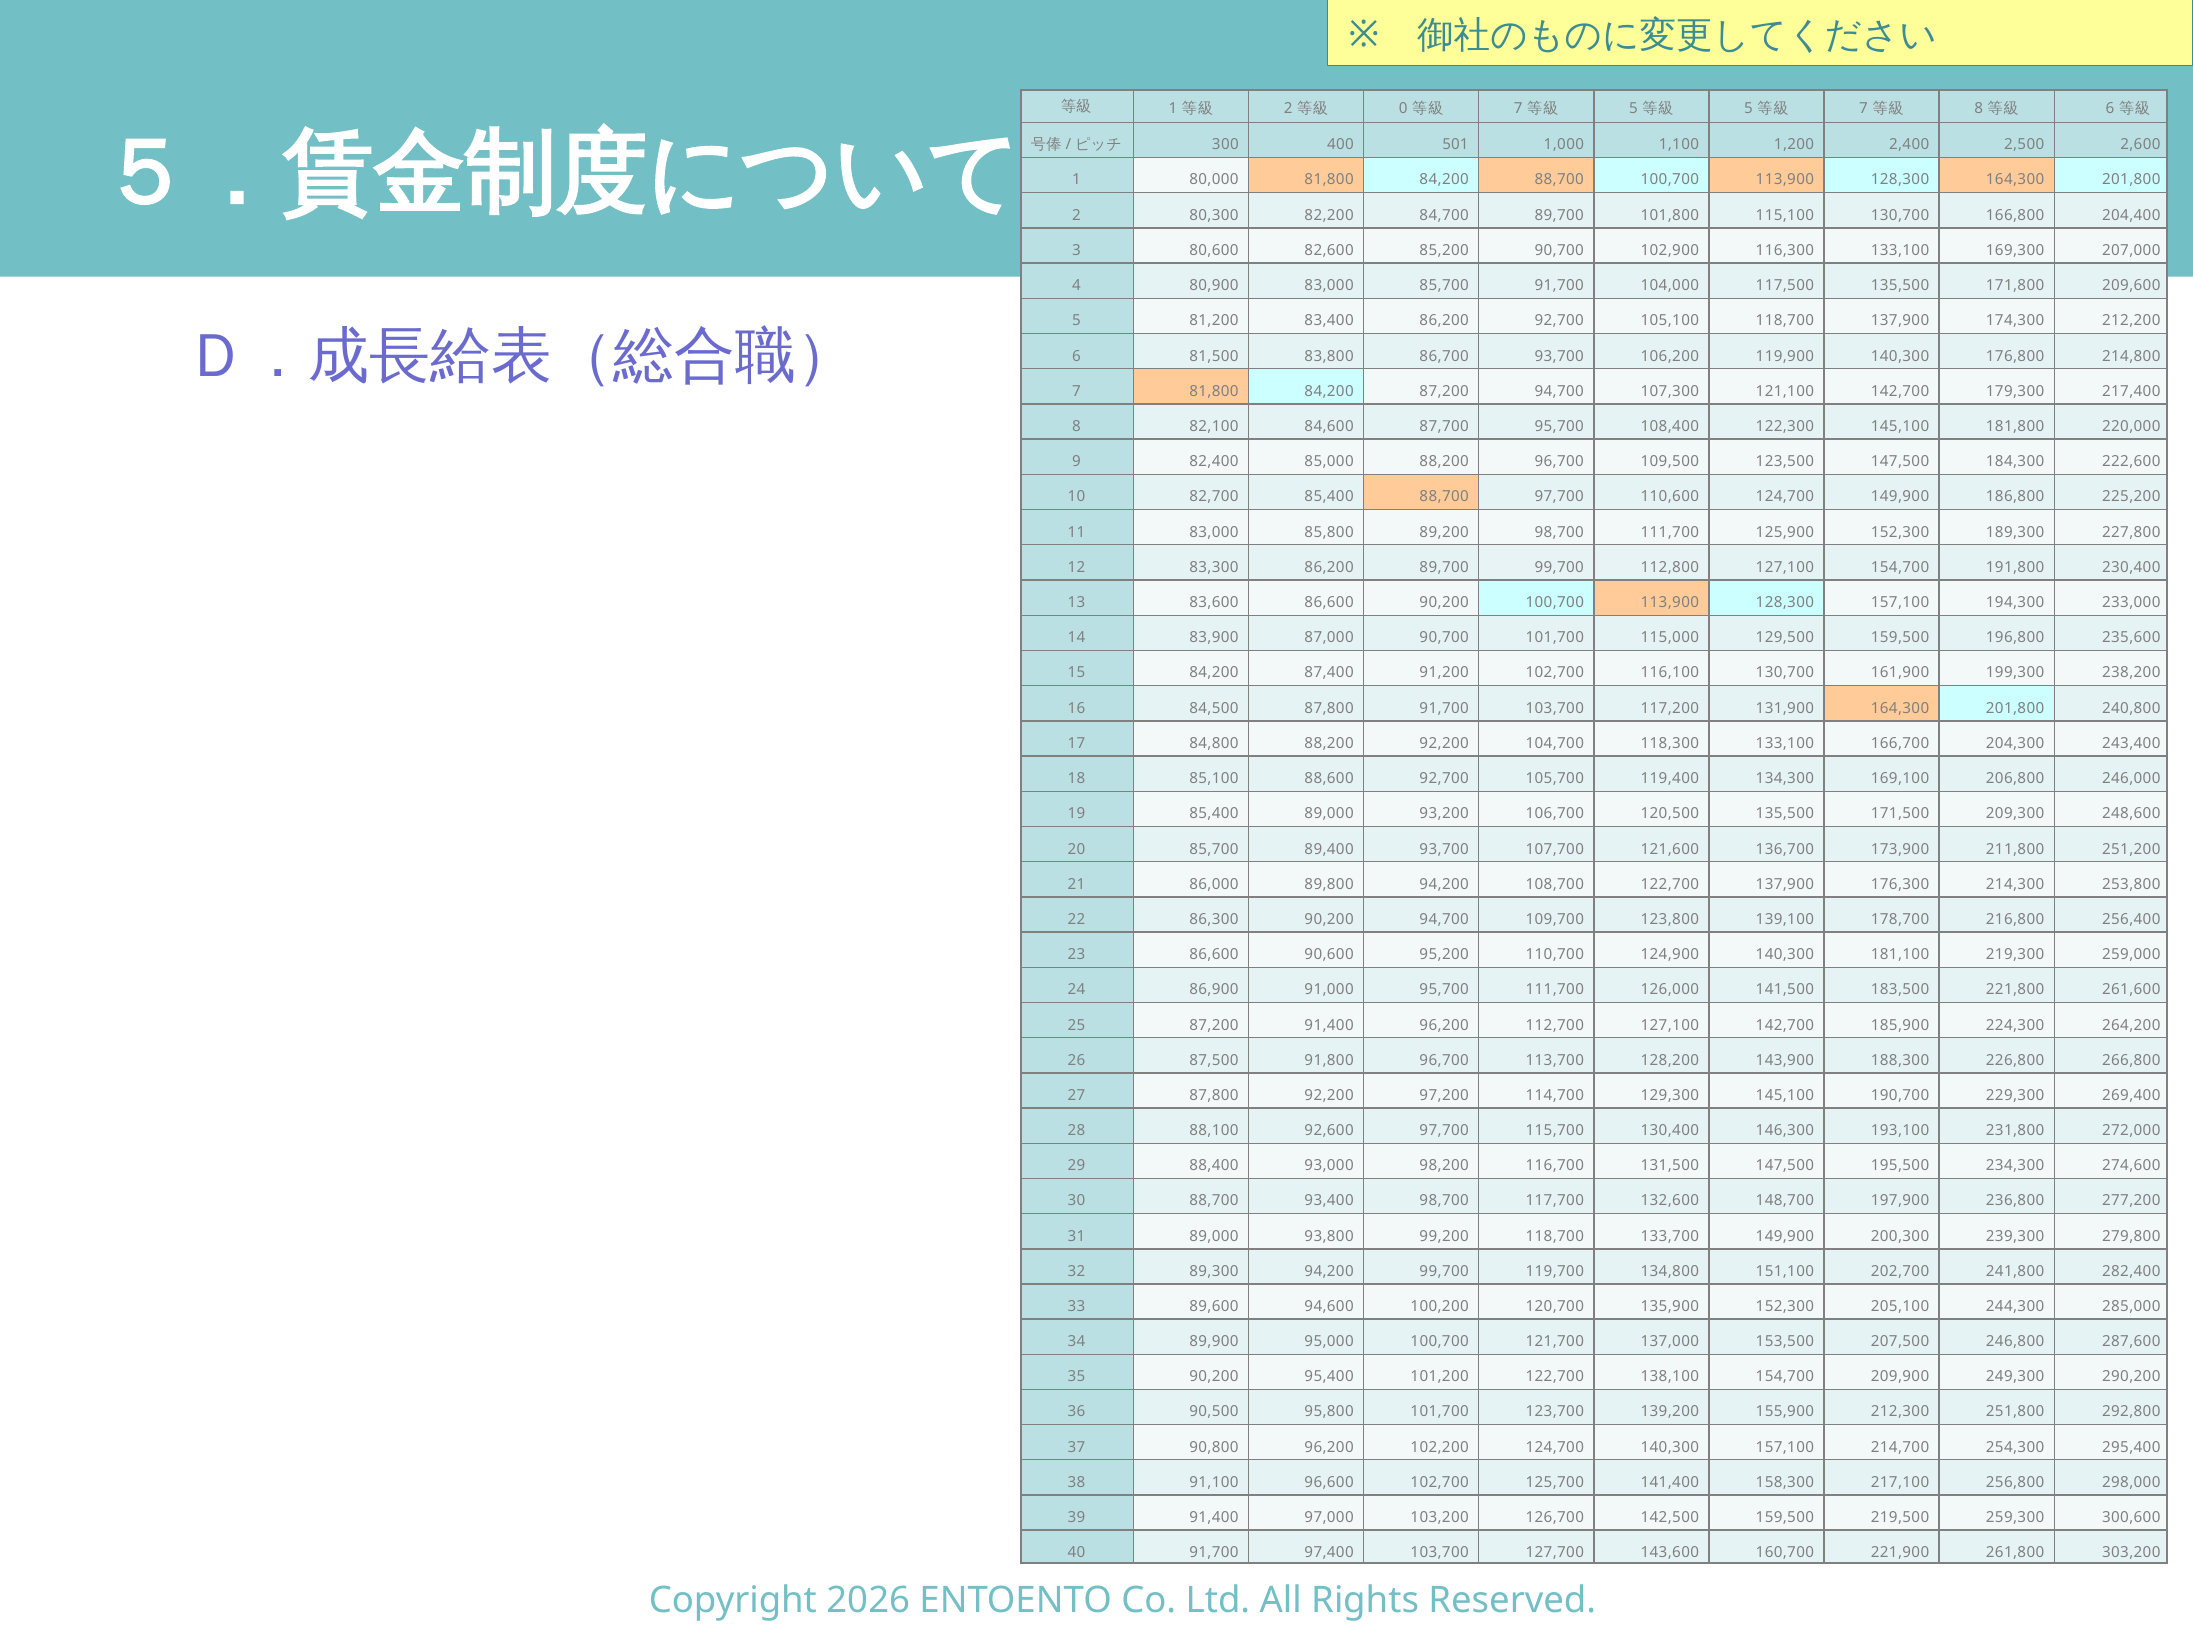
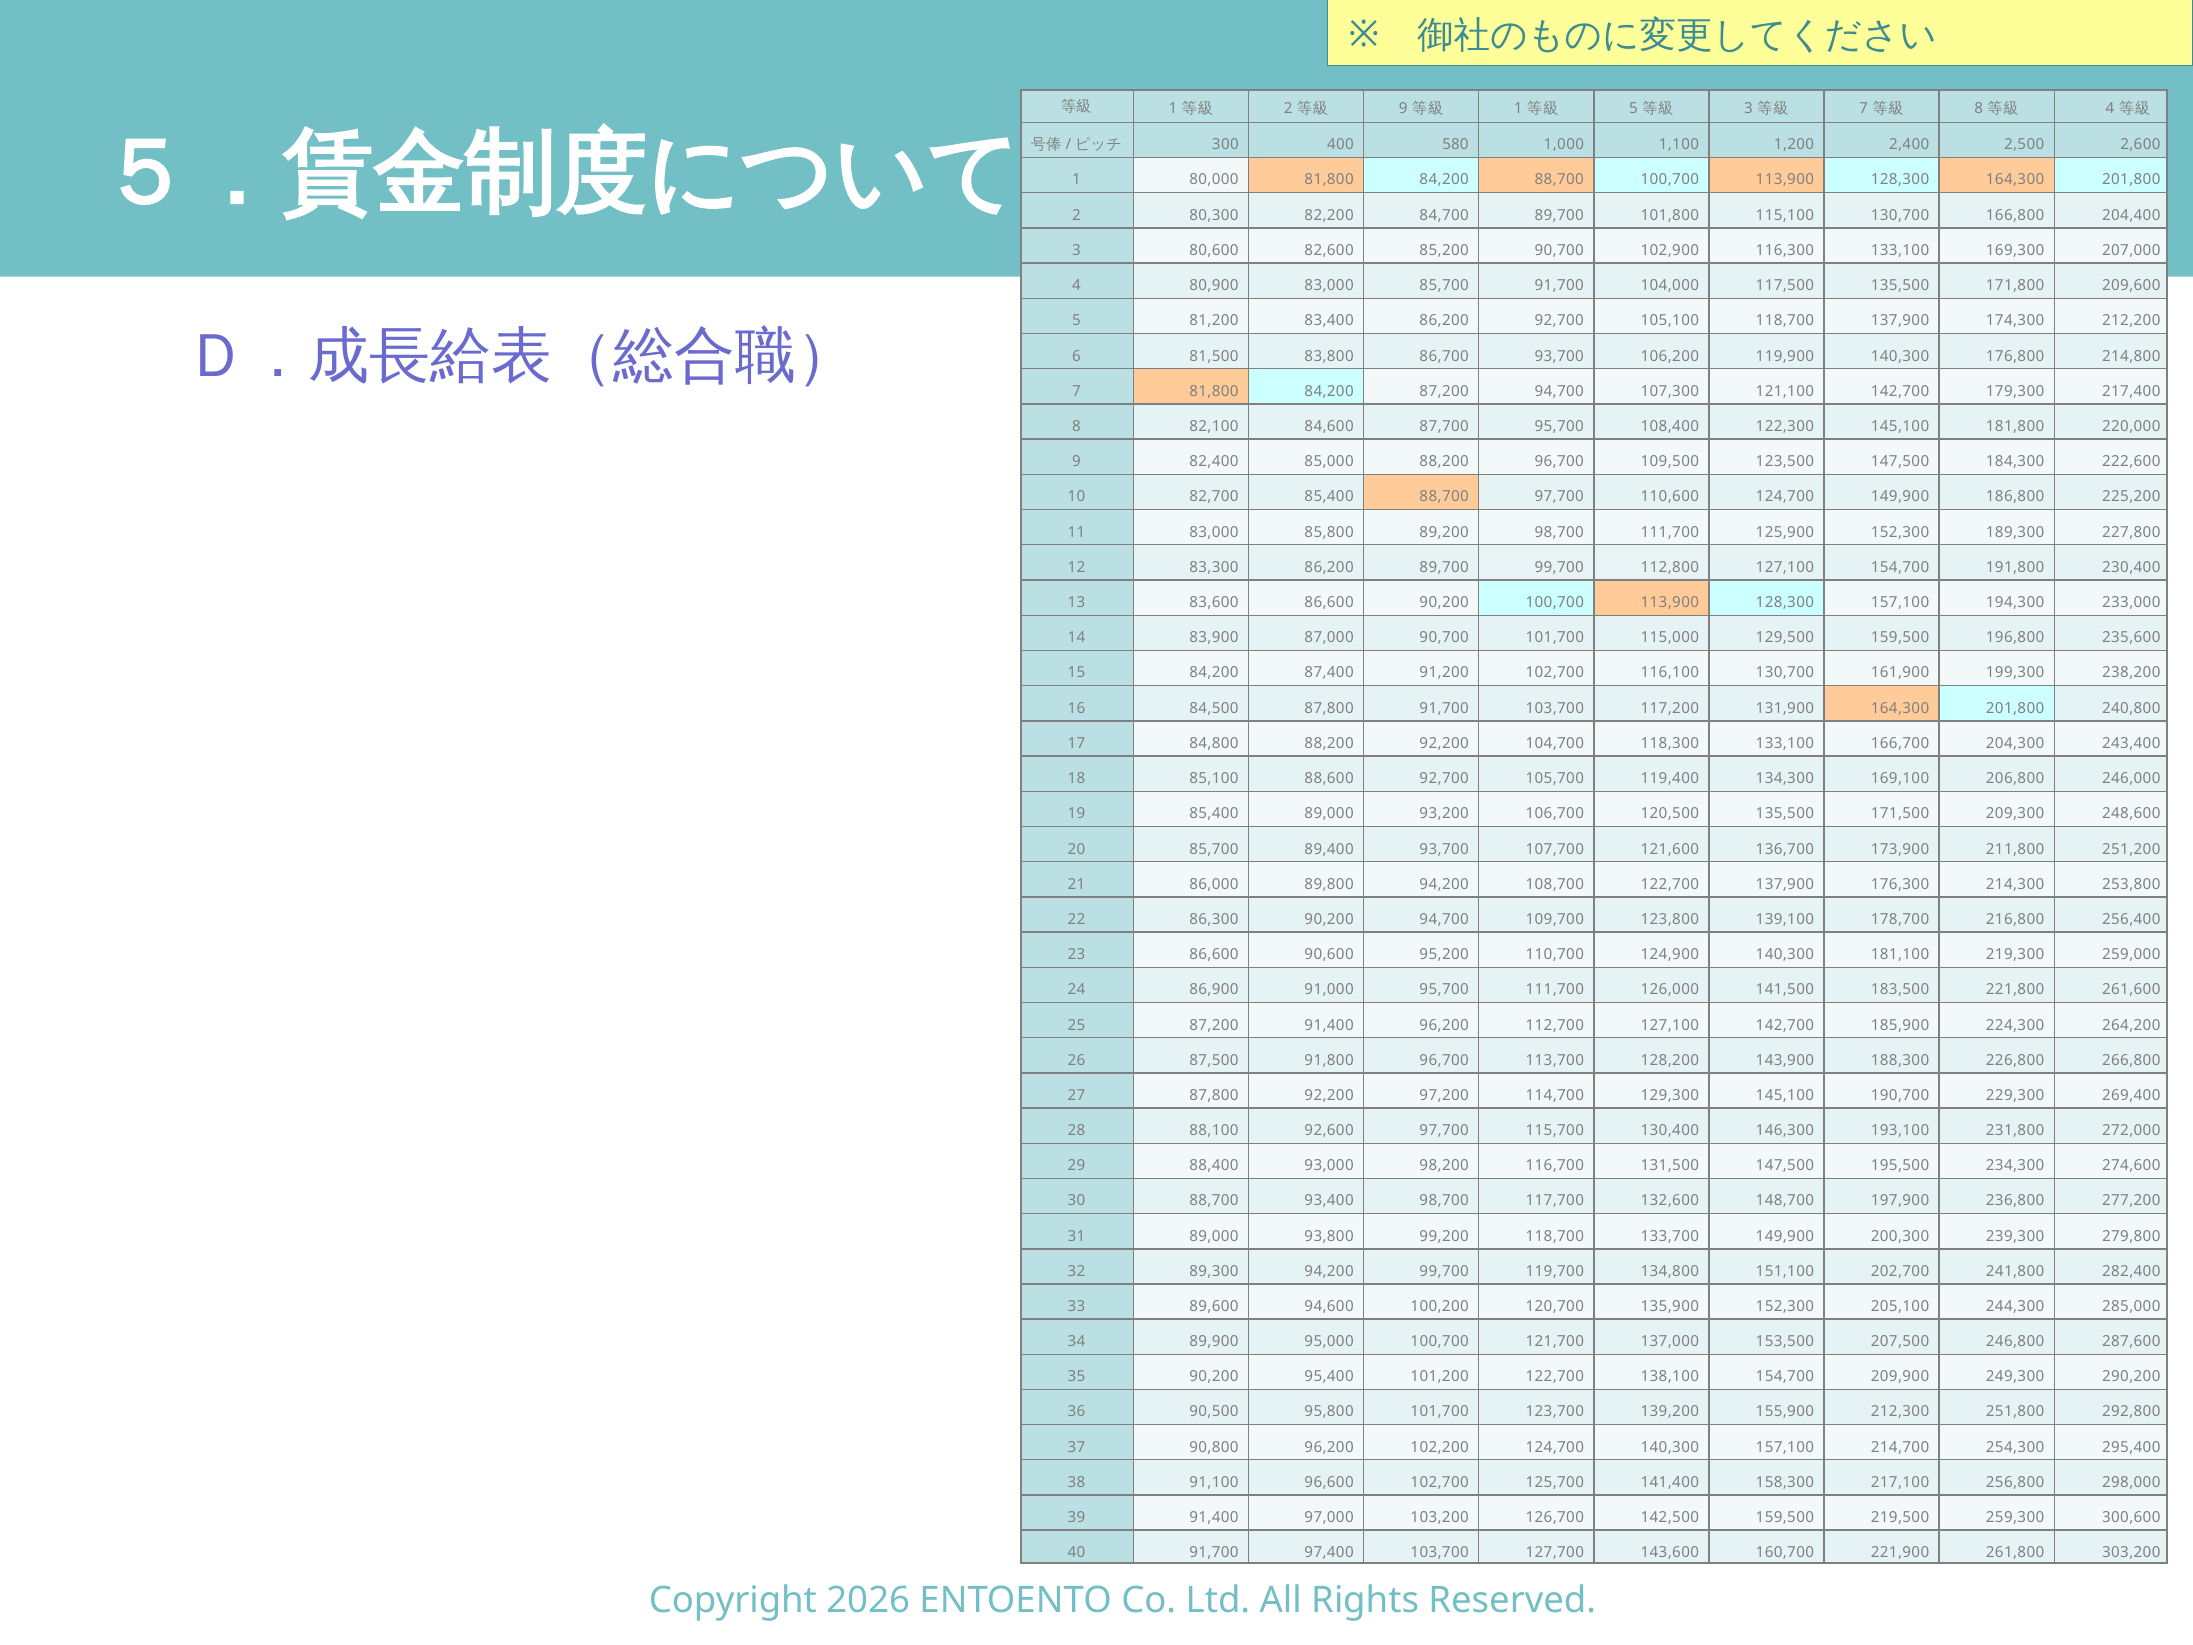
0: 0 -> 9 (1403, 109)
7: 7 -> 1 (1518, 109)
5: 5 -> 3 (1748, 109)
6: 6 -> 4 (2110, 109)
501: 501 -> 580 (1455, 145)
